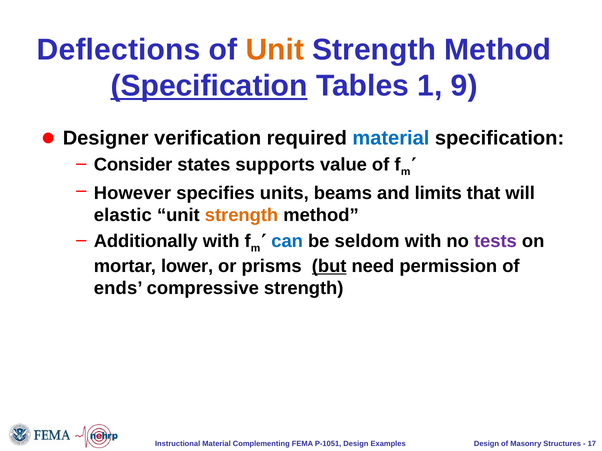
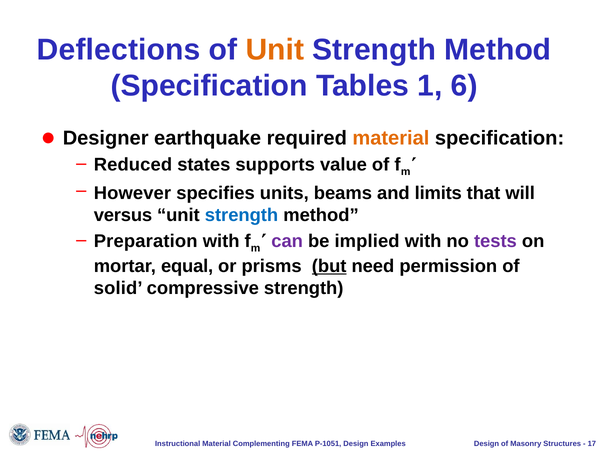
Specification underline: present -> none (209, 86)
9: 9 -> 6 (464, 86)
verification: verification -> earthquake (208, 138)
material colour: blue -> orange (391, 138)
Consider: Consider -> Reduced (133, 165)
elastic: elastic -> versus (123, 216)
strength colour: orange -> blue (241, 216)
Additionally: Additionally -> Preparation (146, 241)
can colour: blue -> purple (287, 241)
seldom: seldom -> implied (367, 241)
lower: lower -> equal (187, 266)
ends: ends -> solid (118, 288)
